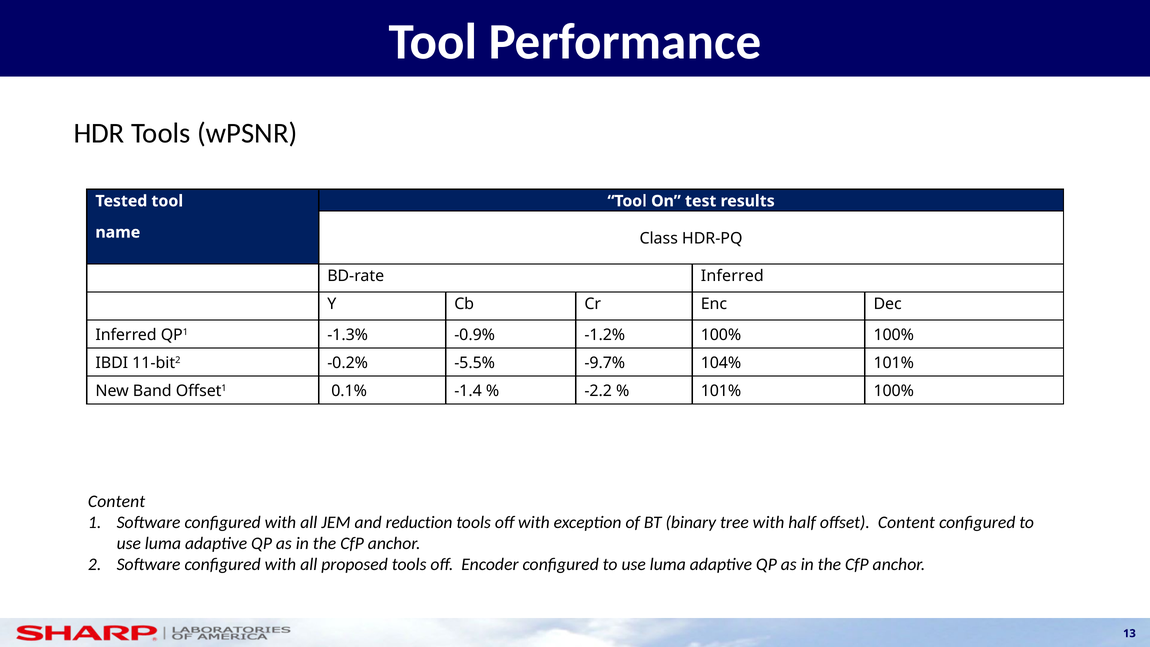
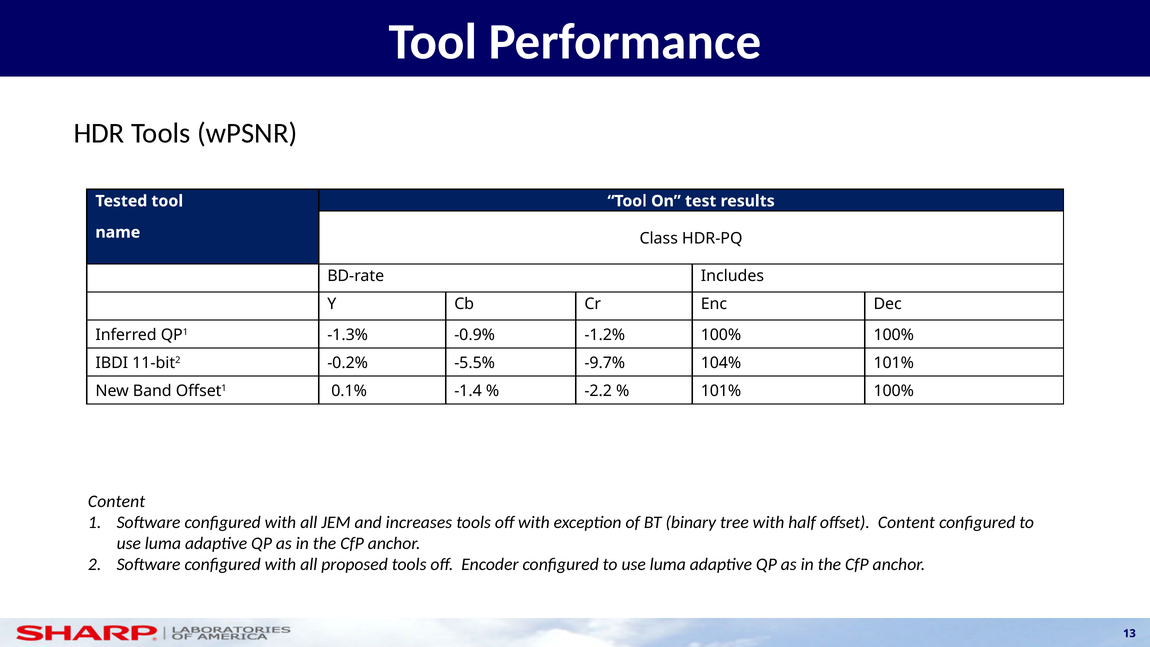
BD-rate Inferred: Inferred -> Includes (732, 276)
reduction: reduction -> increases (419, 522)
